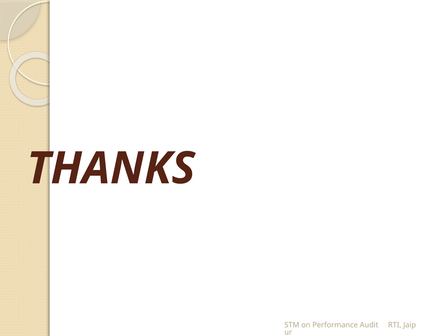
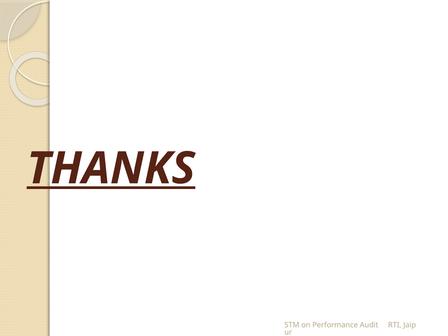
THANKS underline: none -> present (111, 169)
